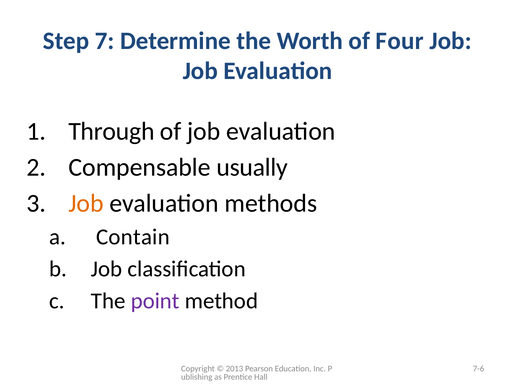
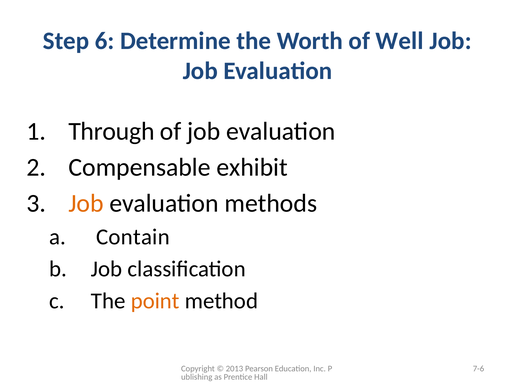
7: 7 -> 6 (105, 41)
Four: Four -> Well (400, 41)
usually: usually -> exhibit (252, 167)
point colour: purple -> orange (155, 301)
